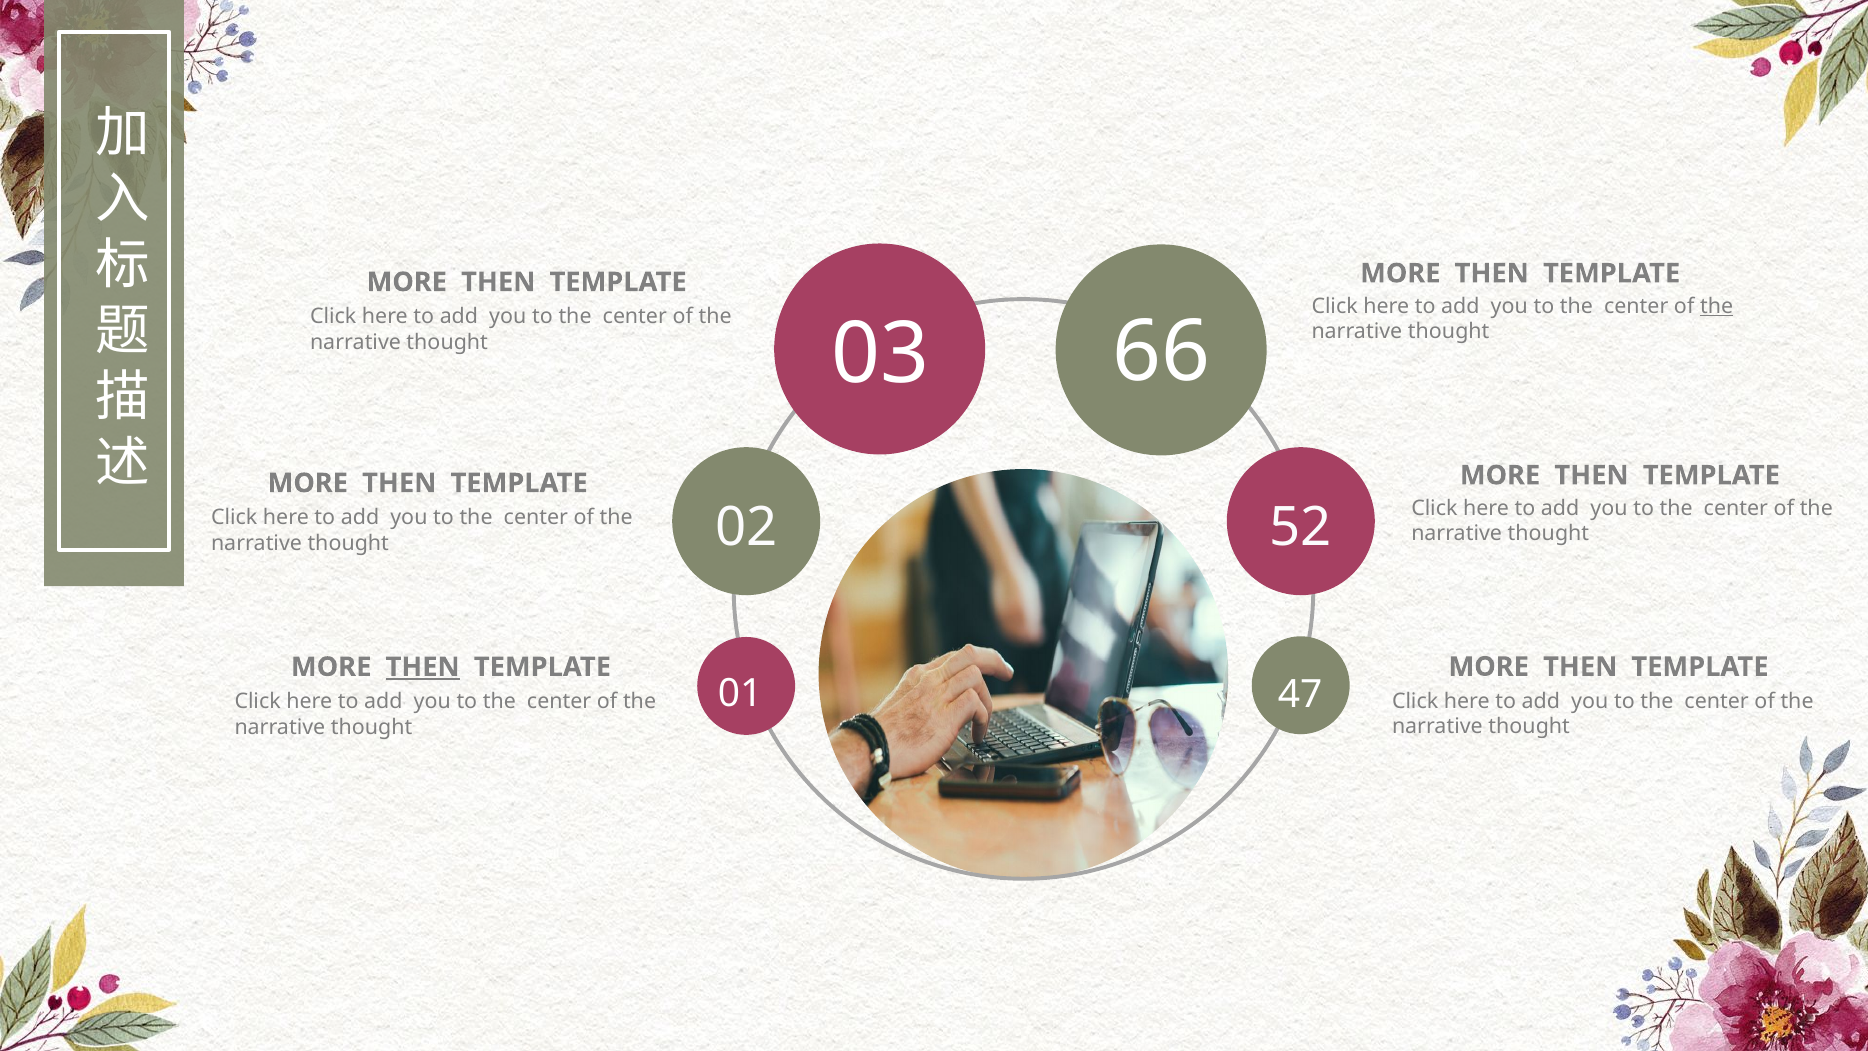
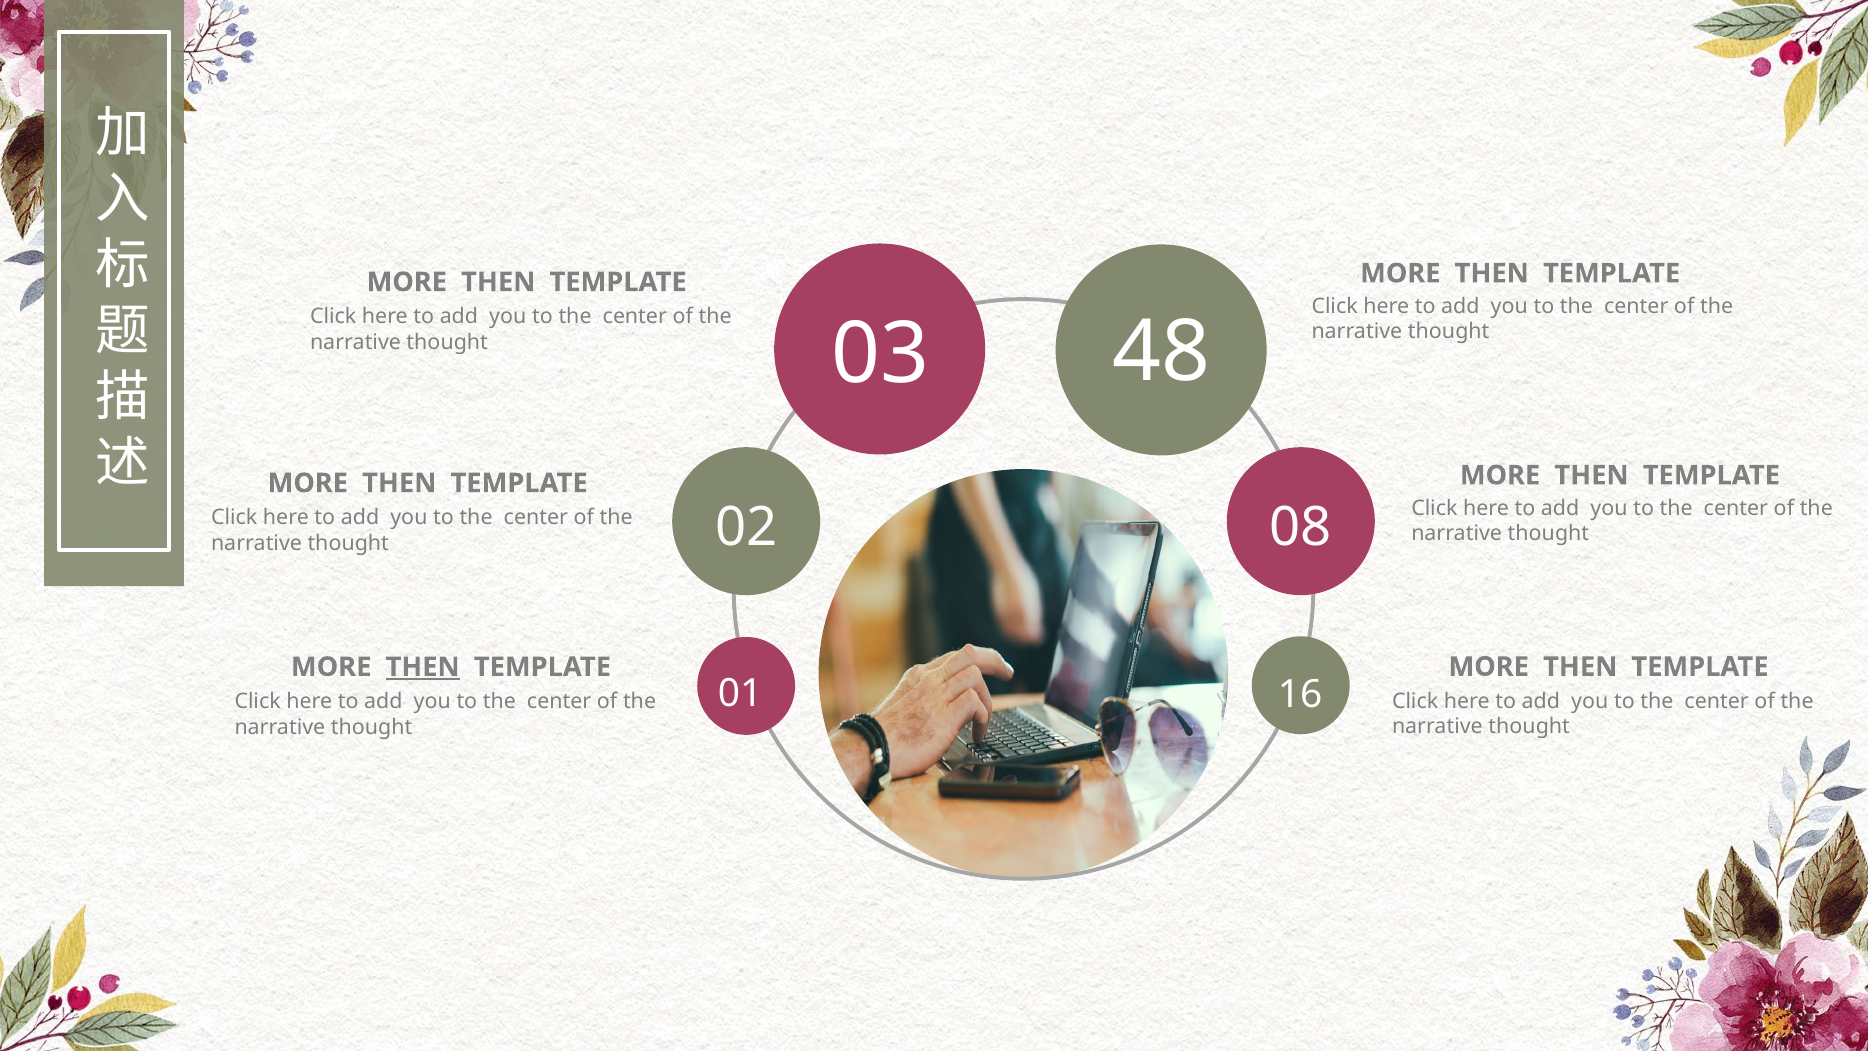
the underline: present -> none (1717, 306)
66: 66 -> 48 (1161, 352)
52: 52 -> 08 (1300, 528)
47: 47 -> 16 (1300, 695)
